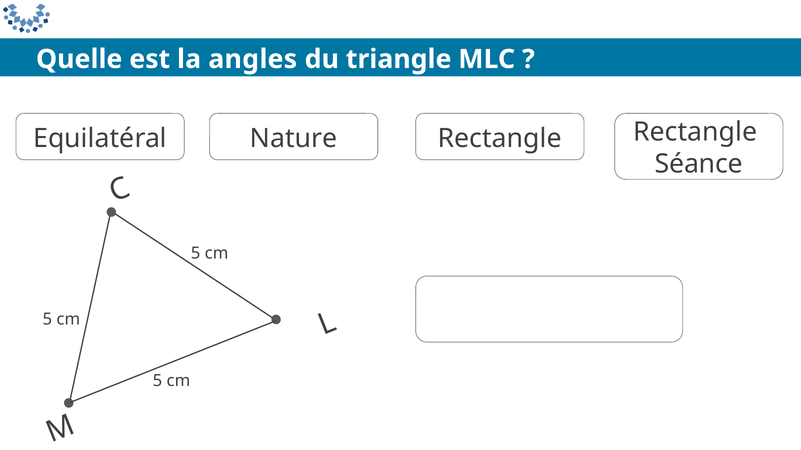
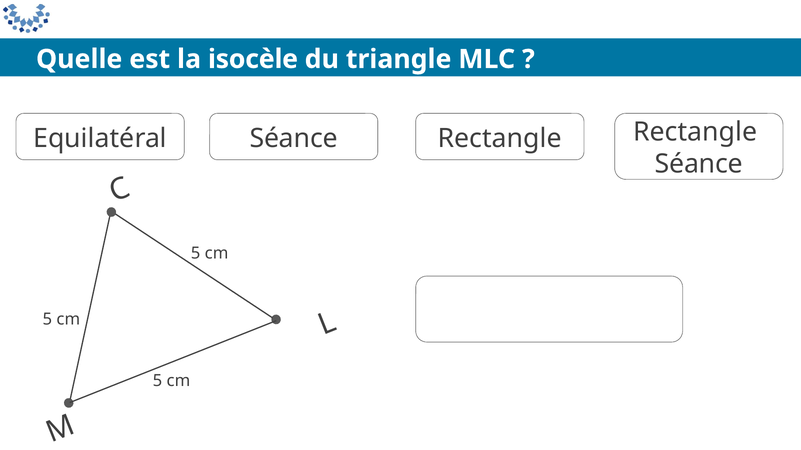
angles: angles -> isocèle (253, 59)
Nature: Nature -> Séance (294, 139)
